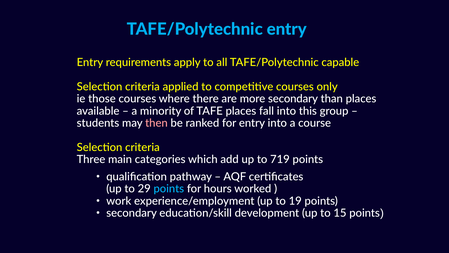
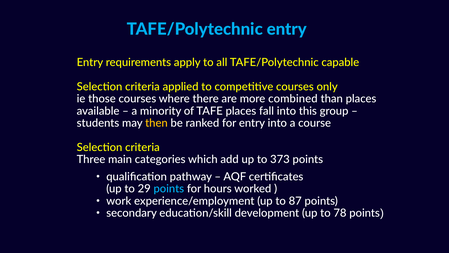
more secondary: secondary -> combined (293, 99)
then colour: pink -> yellow (156, 123)
719: 719 -> 373 (280, 159)
19: 19 -> 87 (295, 201)
15: 15 -> 78 (340, 213)
